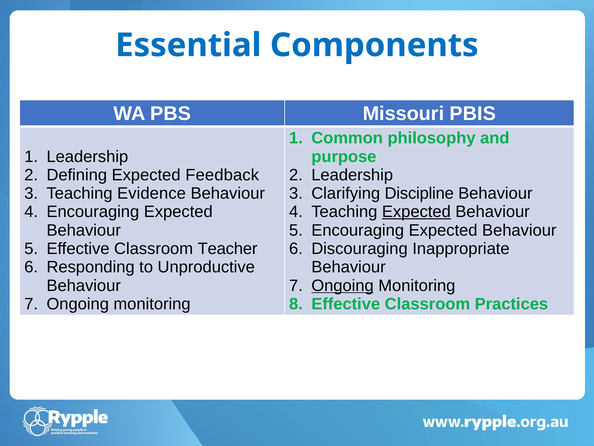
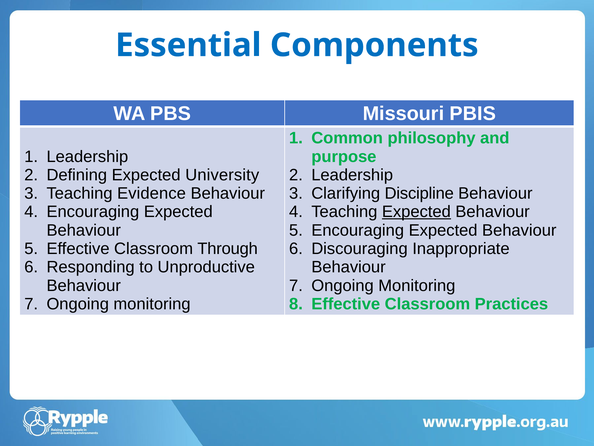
Feedback: Feedback -> University (222, 175)
Teacher: Teacher -> Through (228, 248)
Ongoing underline: present -> none (343, 285)
